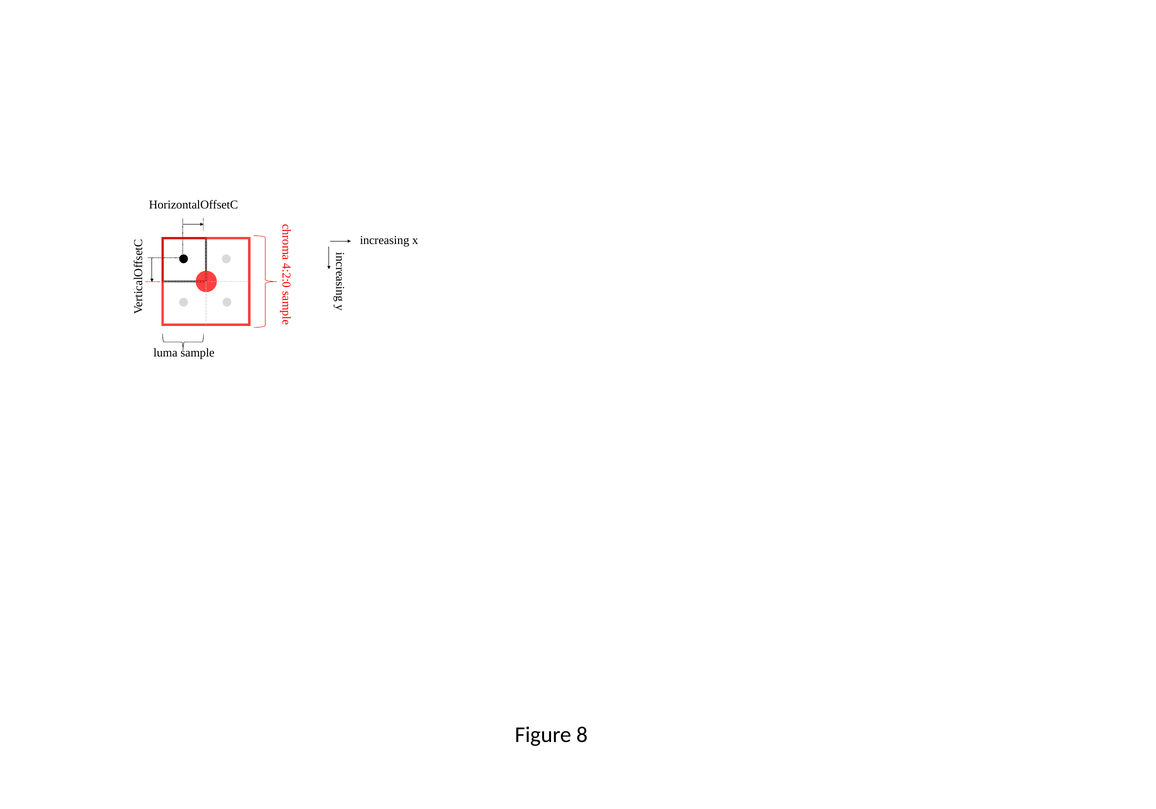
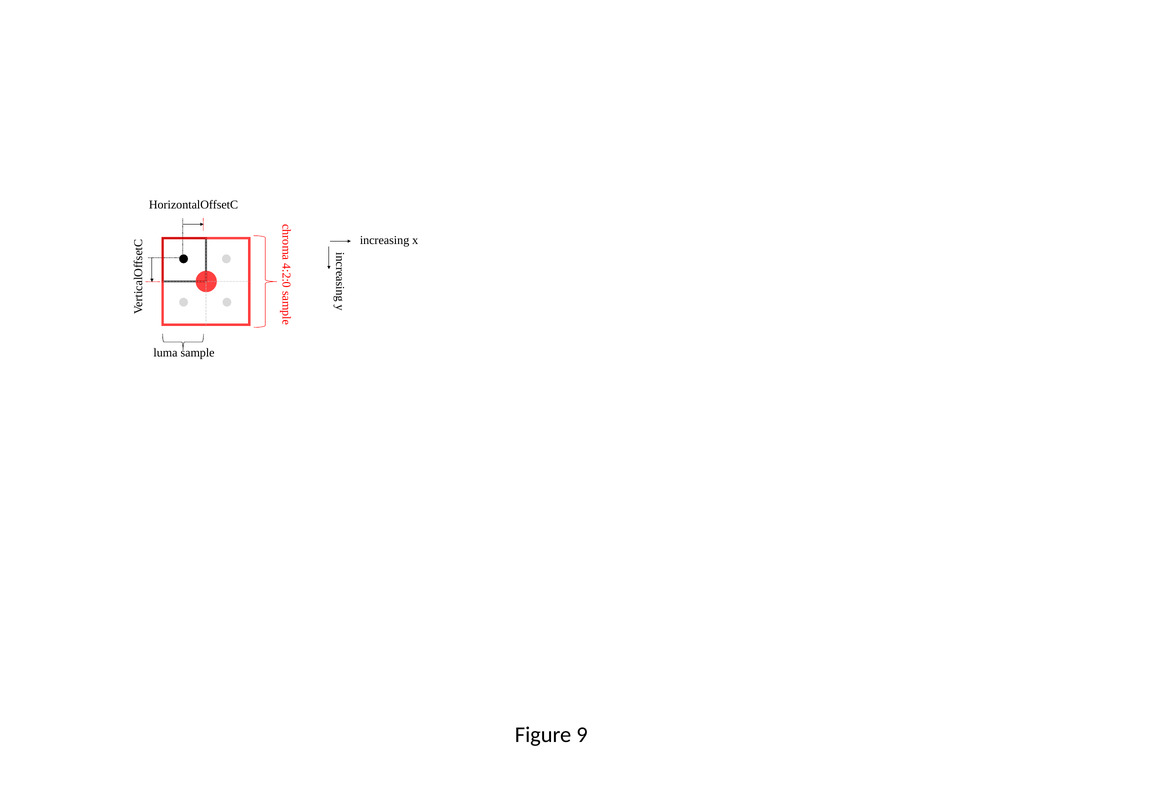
8: 8 -> 9 (582, 735)
